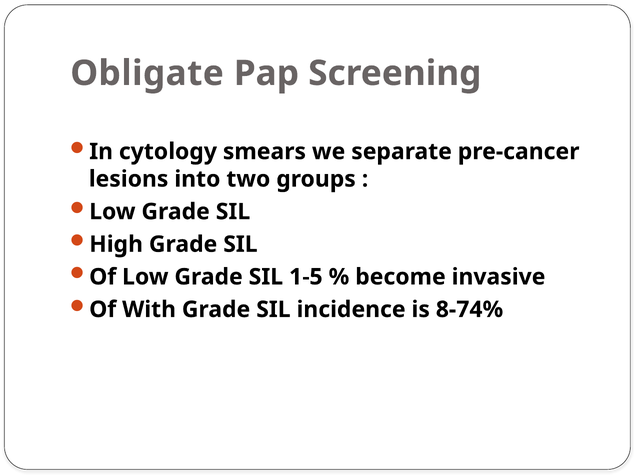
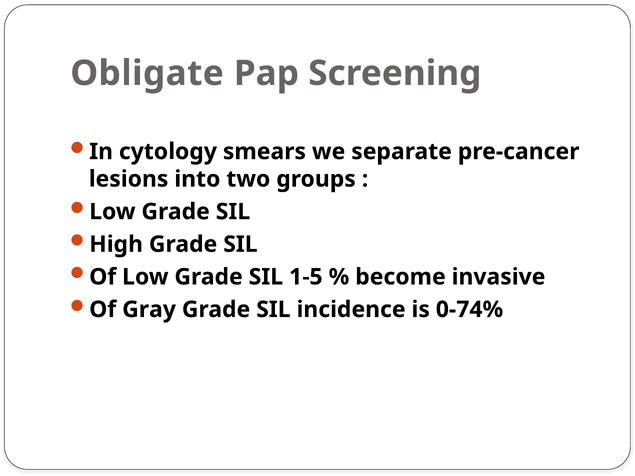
With: With -> Gray (149, 310)
8-74%: 8-74% -> 0-74% (470, 310)
